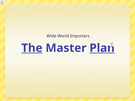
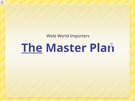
Plan underline: present -> none (102, 48)
